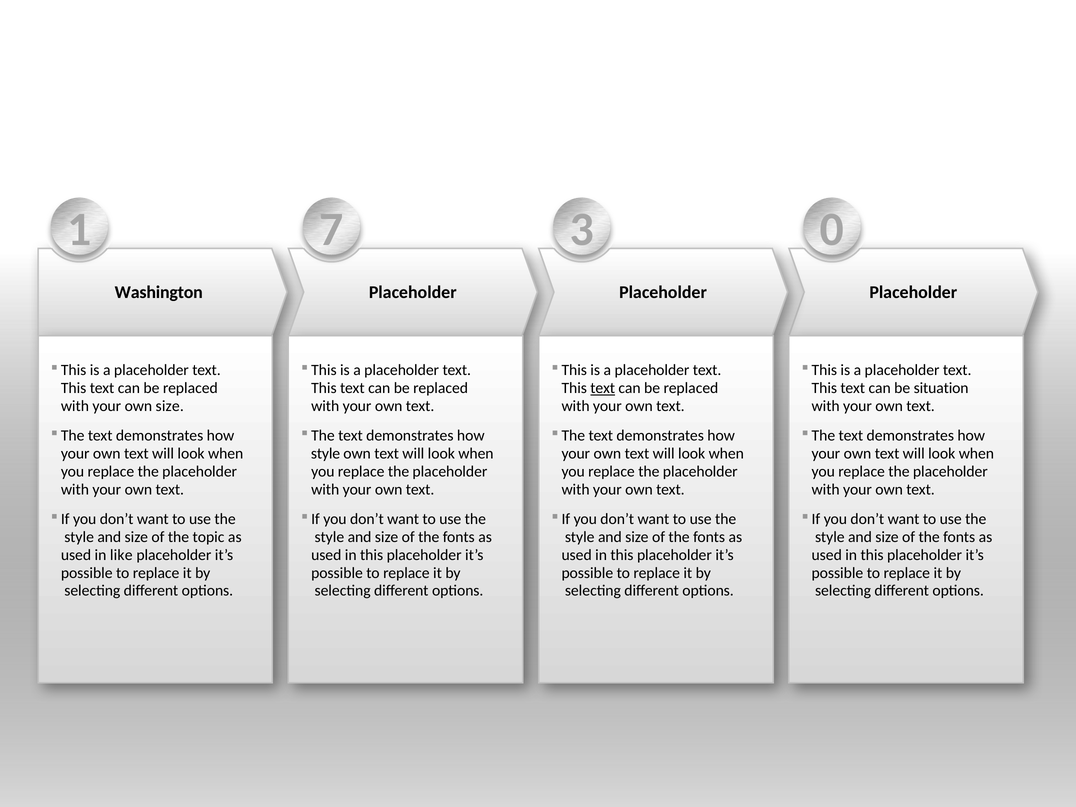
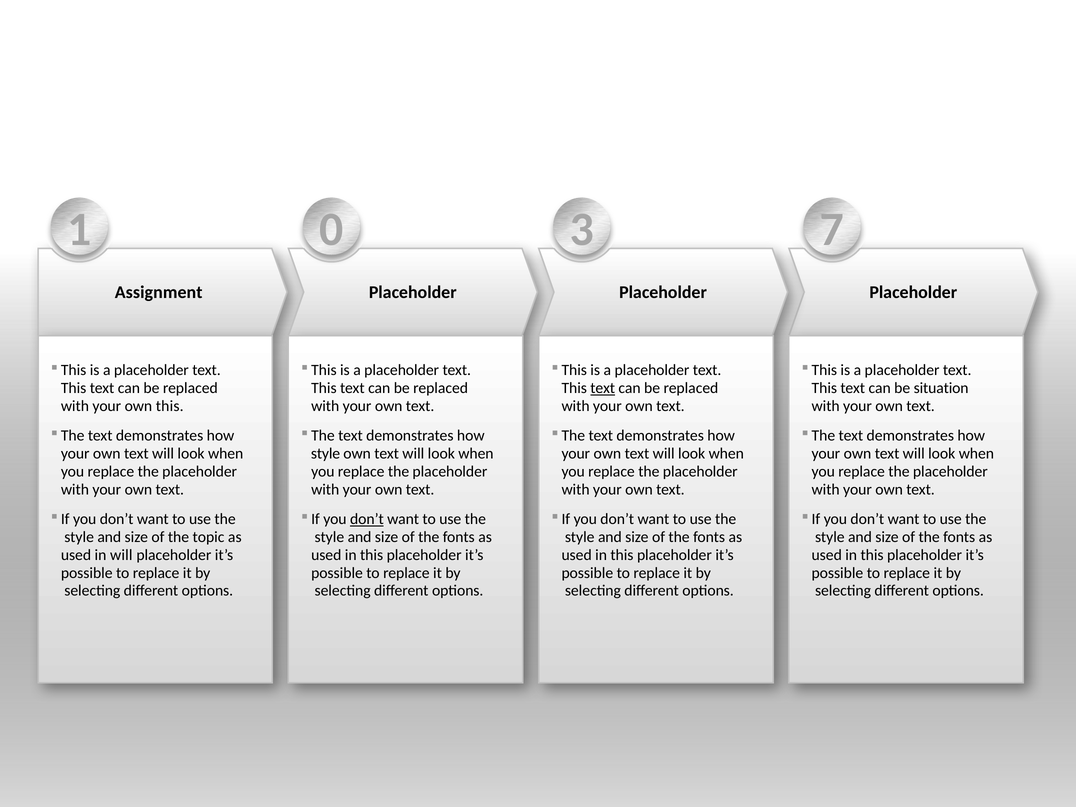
7: 7 -> 0 (331, 229)
0: 0 -> 7 (832, 229)
Washington: Washington -> Assignment (159, 292)
own size: size -> this (170, 406)
don’t underline: none -> present (367, 519)
in like: like -> will (121, 555)
